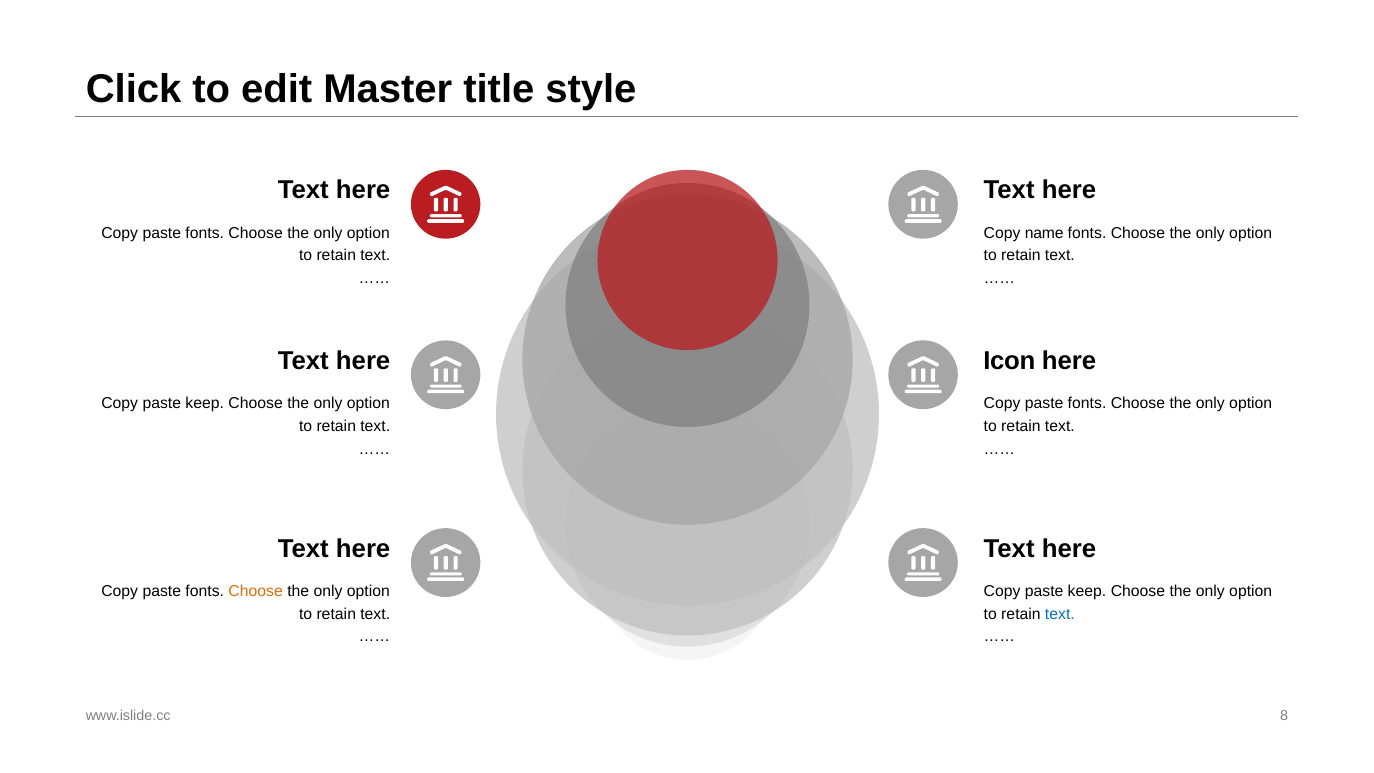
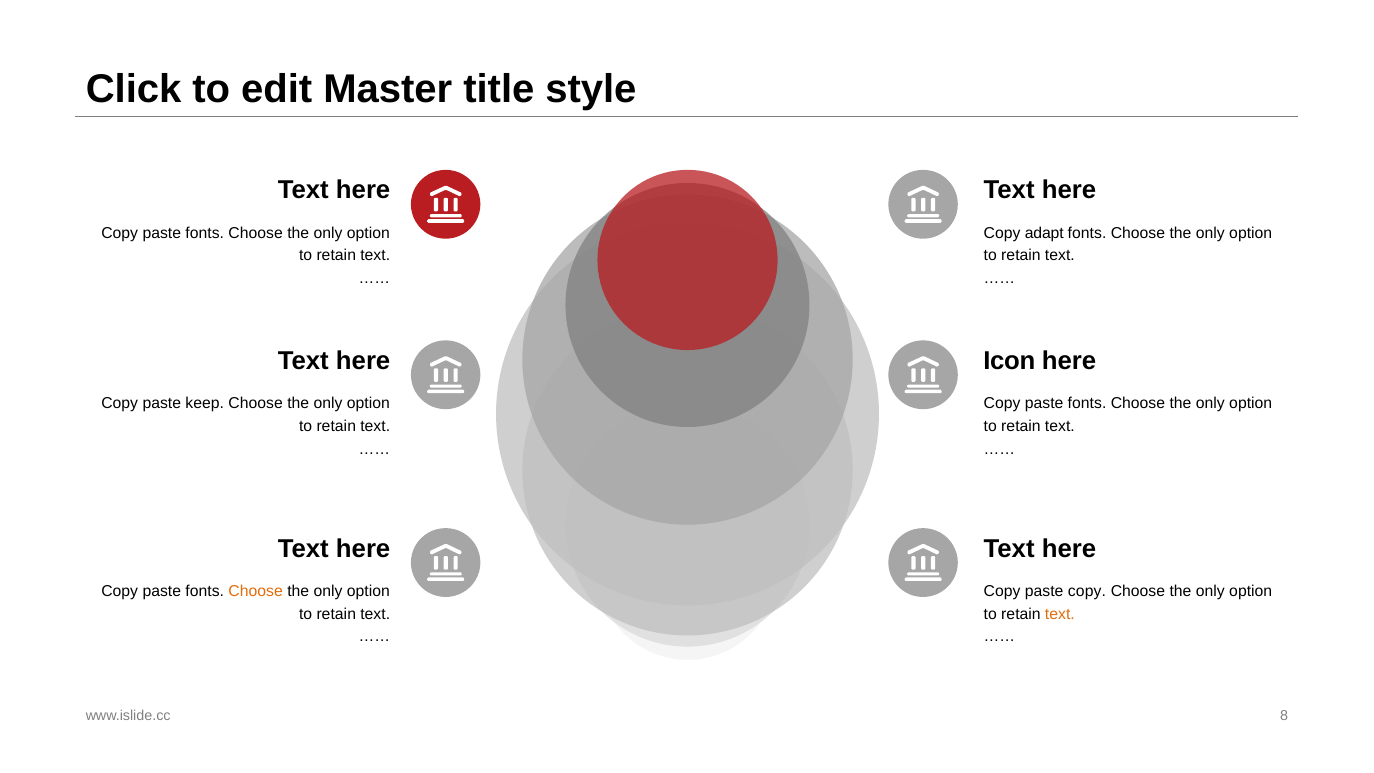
name: name -> adapt (1044, 233)
keep: keep -> copy (1087, 591)
text colour: blue -> orange (1060, 614)
